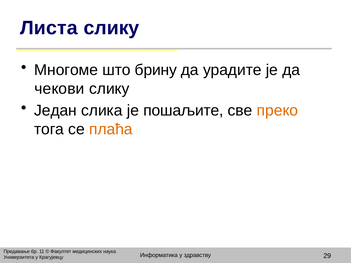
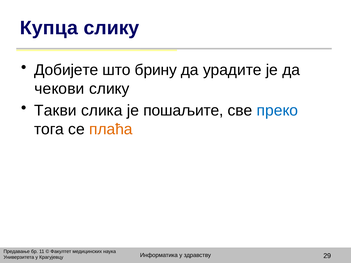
Листа: Листа -> Купца (49, 28)
Многоме: Многоме -> Добијете (66, 70)
Jeдан: Jeдан -> Такви (55, 111)
преко colour: orange -> blue (277, 111)
